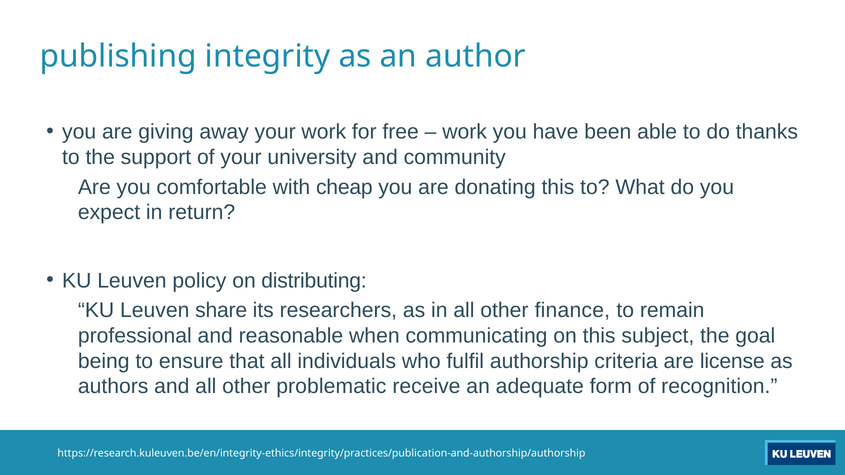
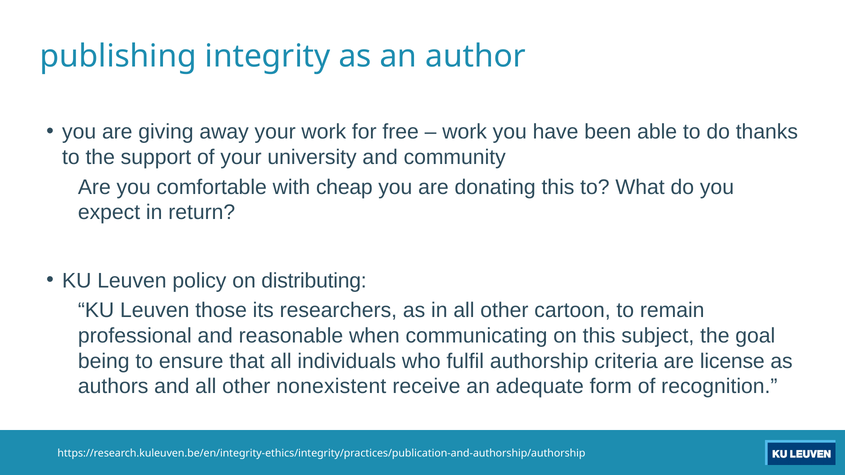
share: share -> those (221, 311)
finance: finance -> cartoon (572, 311)
problematic: problematic -> nonexistent (331, 387)
